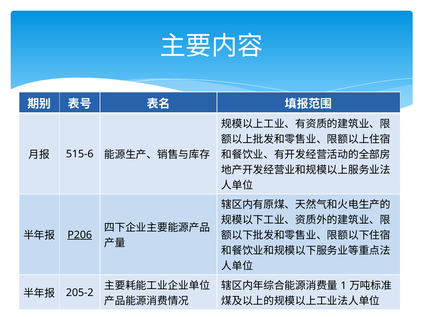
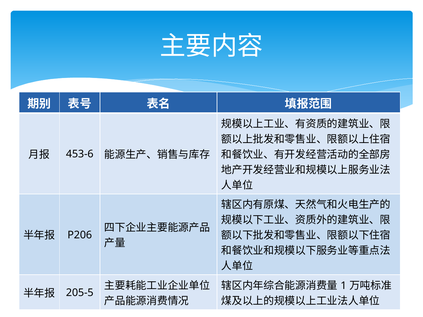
515-6: 515-6 -> 453-6 (80, 154)
P206 underline: present -> none (80, 235)
205-2: 205-2 -> 205-5 (80, 293)
